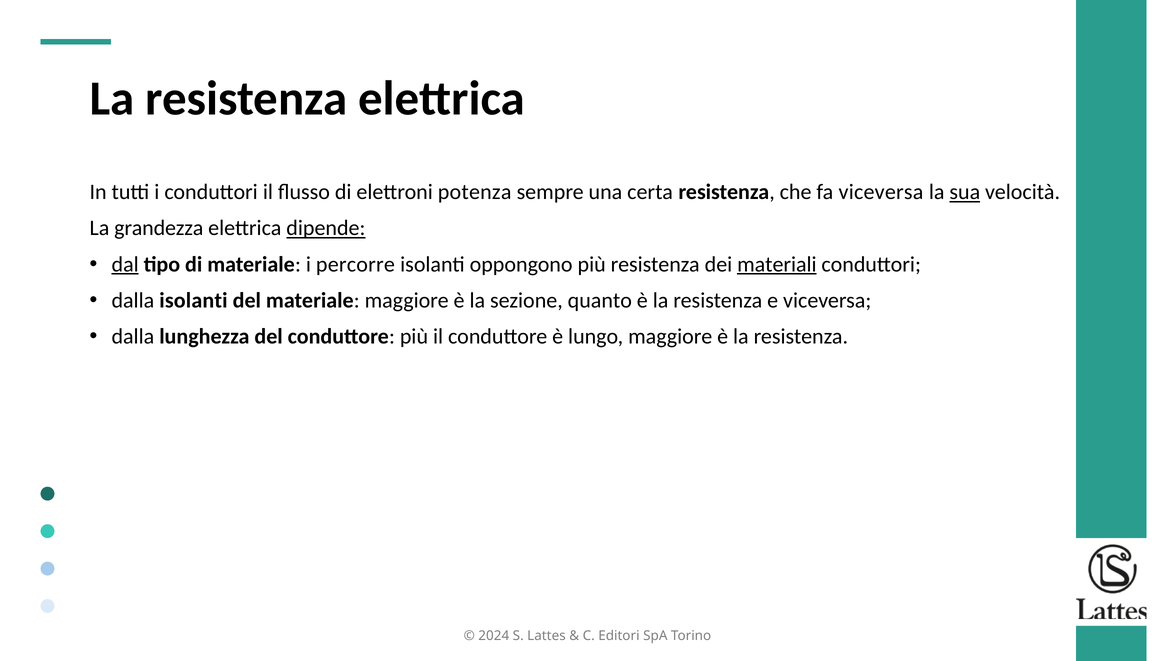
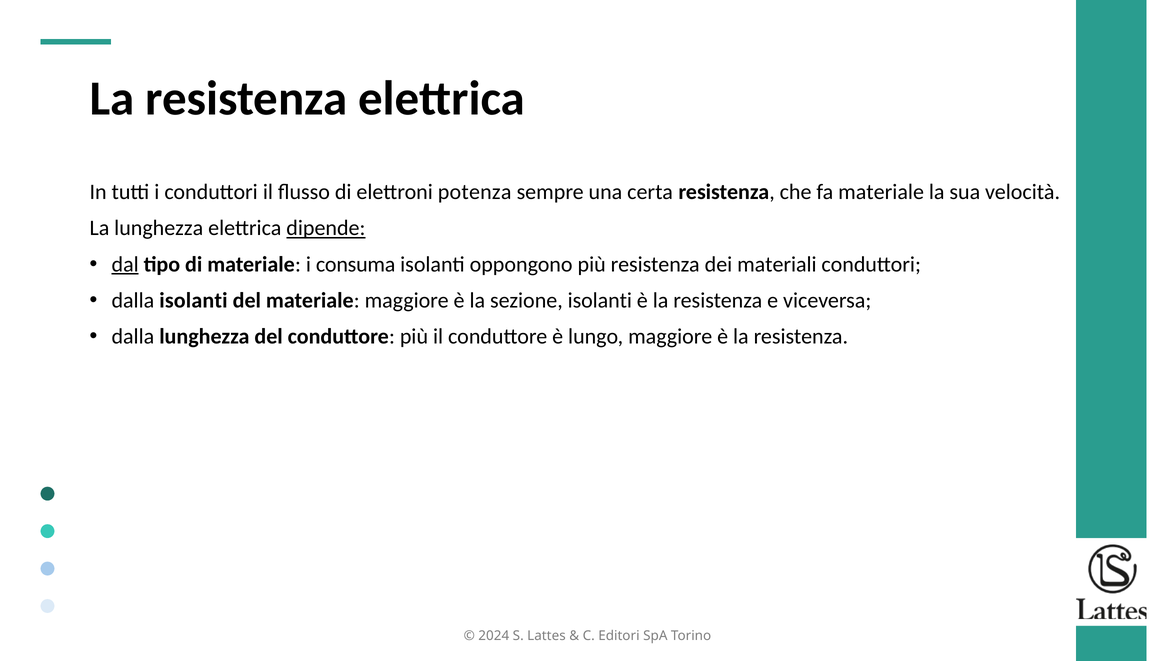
fa viceversa: viceversa -> materiale (881, 192)
sua underline: present -> none (965, 192)
La grandezza: grandezza -> lunghezza (159, 228)
percorre: percorre -> consuma (356, 264)
materiali underline: present -> none (777, 264)
sezione quanto: quanto -> isolanti (600, 300)
